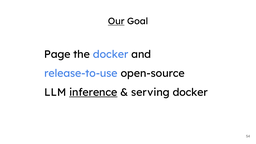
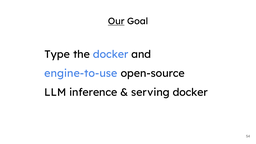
Page: Page -> Type (57, 54)
release-to-use: release-to-use -> engine-to-use (81, 73)
inference underline: present -> none (93, 92)
